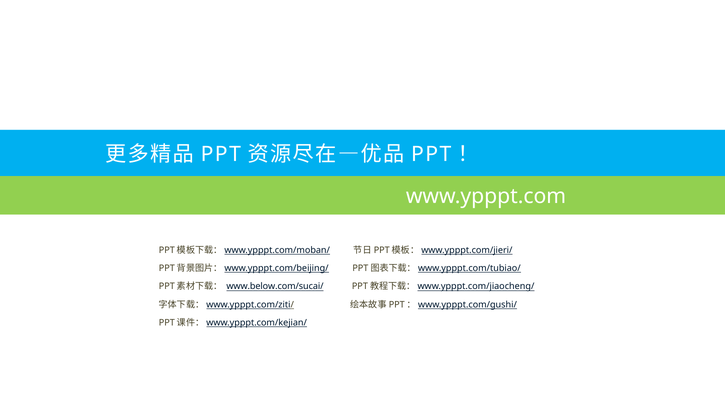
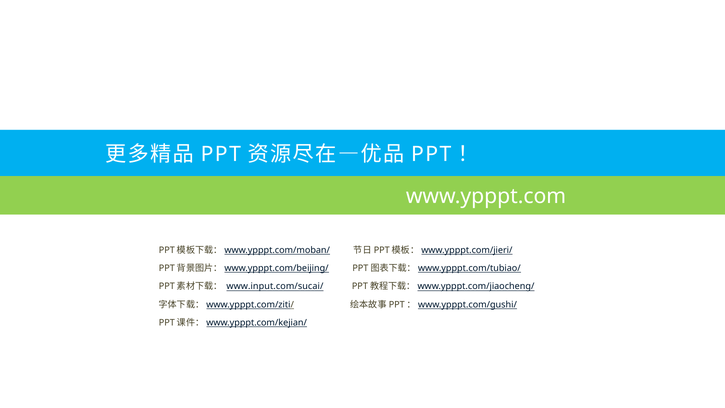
www.below.com/sucai/: www.below.com/sucai/ -> www.input.com/sucai/ (275, 286)
